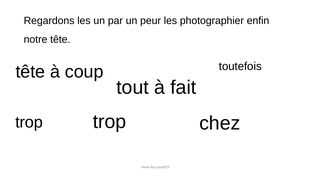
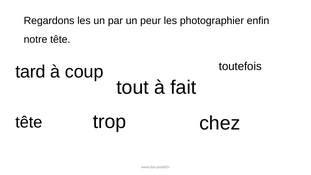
tête: tête -> tard (30, 72)
trop: trop -> tête (29, 122)
